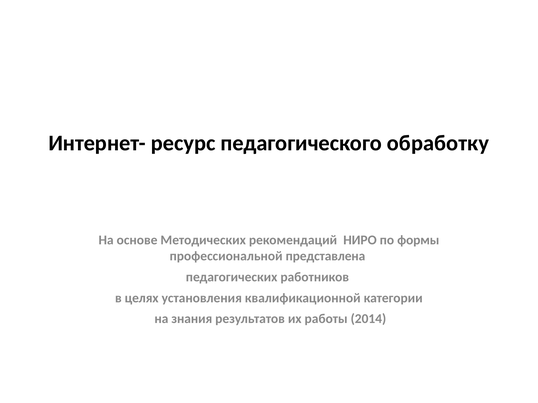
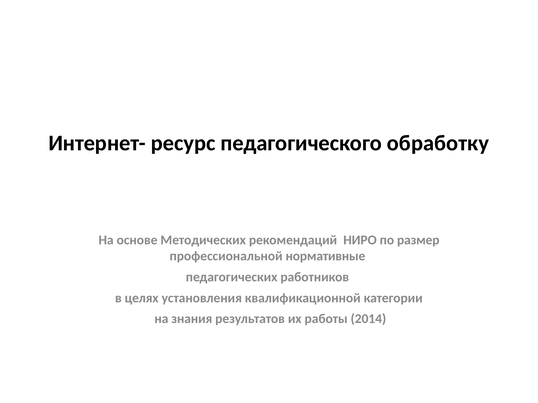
формы: формы -> размер (418, 240)
представлена: представлена -> нормативные (325, 256)
